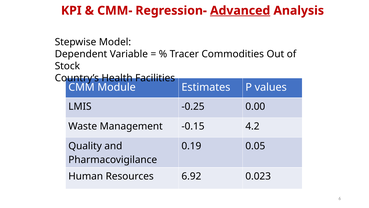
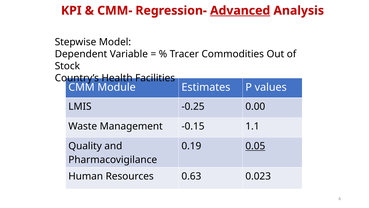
4.2: 4.2 -> 1.1 (252, 126)
0.05 underline: none -> present (255, 146)
6.92: 6.92 -> 0.63 (191, 176)
